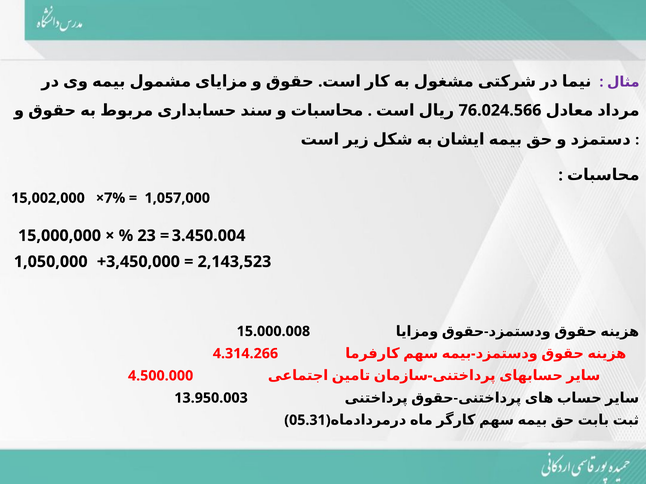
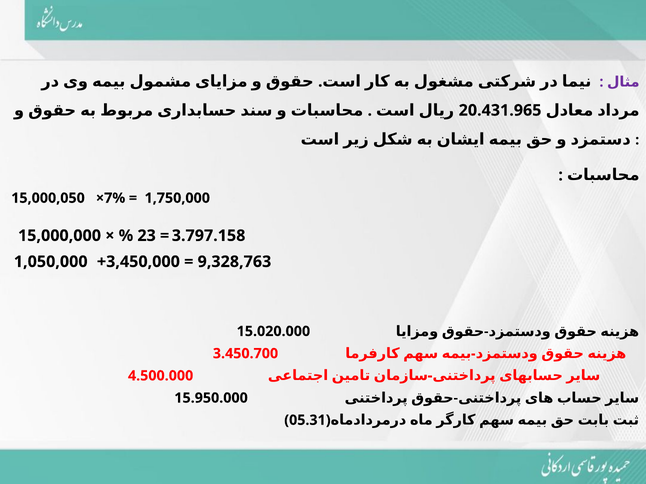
76.024.566: 76.024.566 -> 20.431.965 (500, 110)
15,002,000: 15,002,000 -> 15,000,050 (48, 198)
1,057,000: 1,057,000 -> 1,750,000 (177, 198)
3.450.004: 3.450.004 -> 3.797.158 (209, 236)
2,143,523: 2,143,523 -> 9,328,763 (234, 262)
15.000.008: 15.000.008 -> 15.020.000 (273, 332)
4.314.266: 4.314.266 -> 3.450.700 (245, 354)
13.950.003: 13.950.003 -> 15.950.000 (211, 398)
